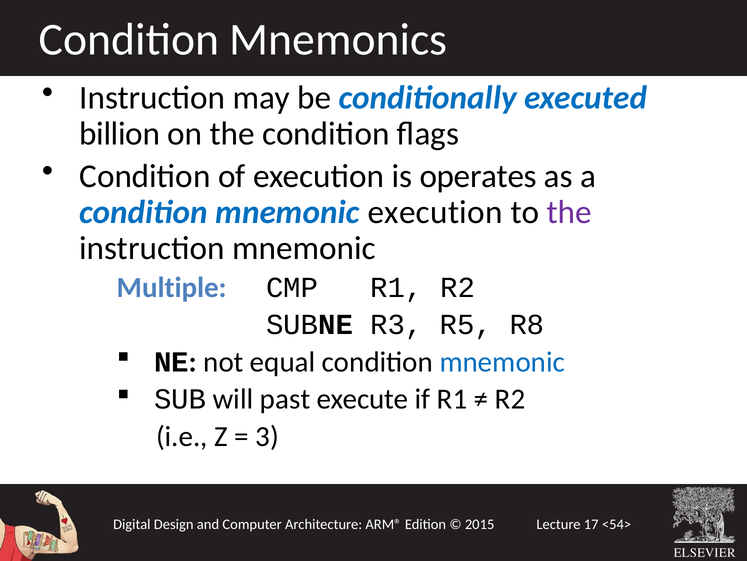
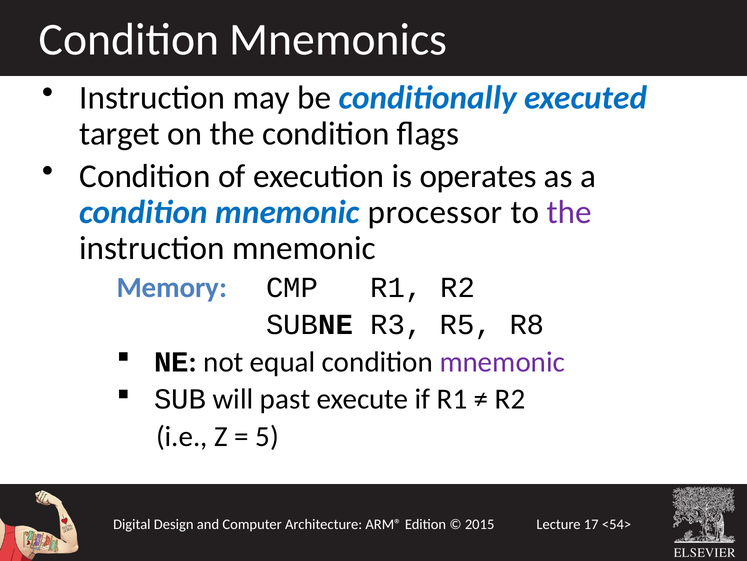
billion: billion -> target (120, 133)
mnemonic execution: execution -> processor (435, 212)
Multiple: Multiple -> Memory (172, 287)
mnemonic colour: blue -> purple (502, 362)
3: 3 -> 5 (267, 436)
